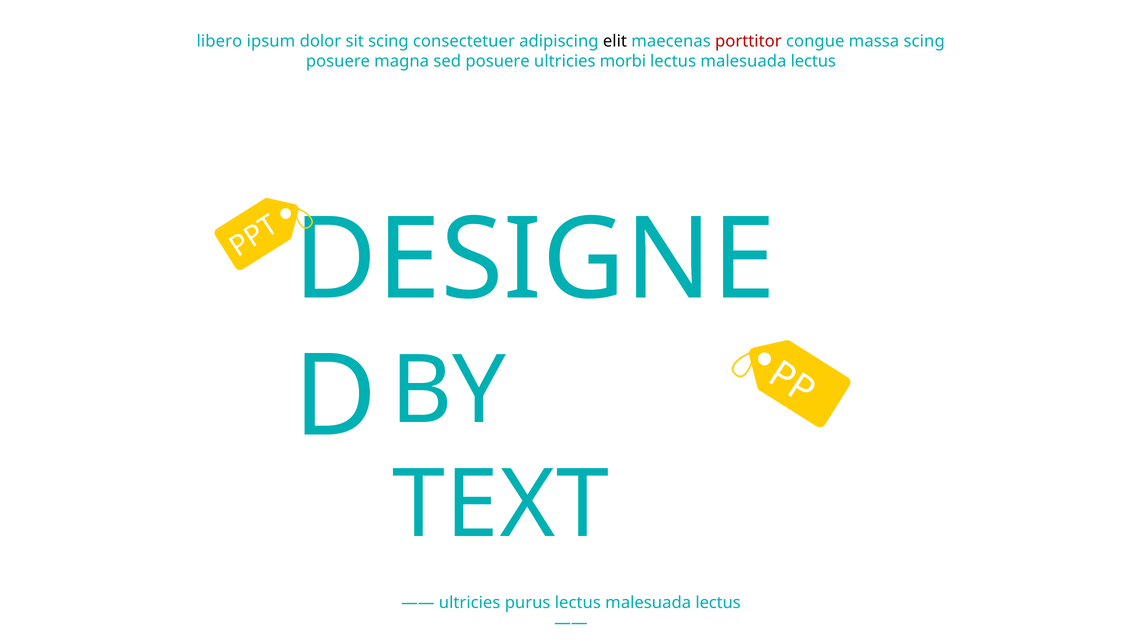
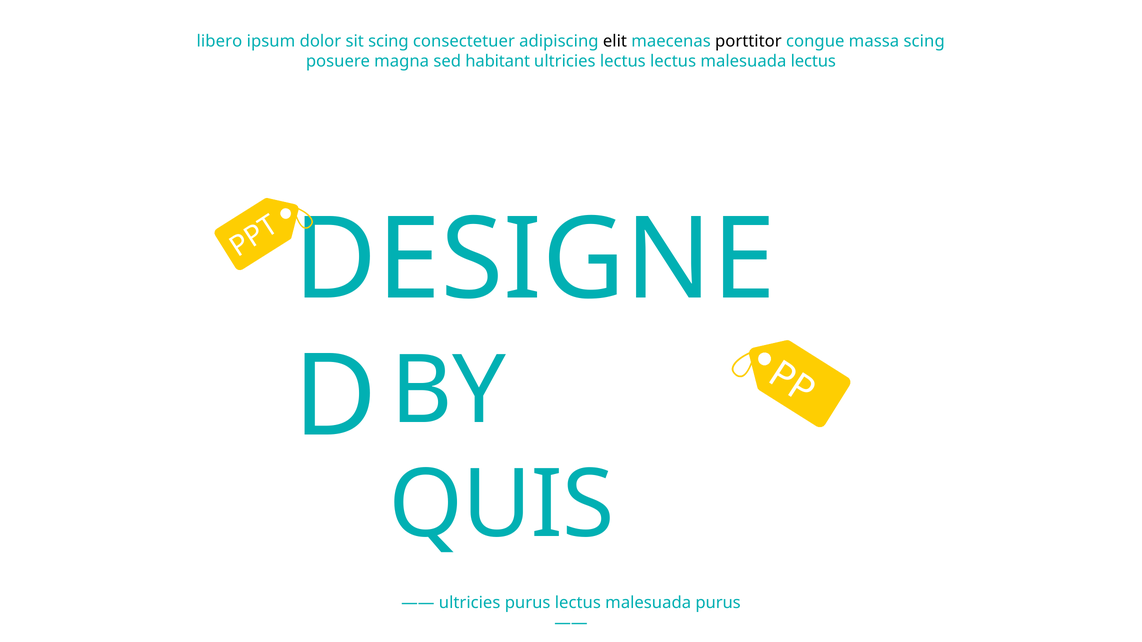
porttitor colour: red -> black (748, 41)
sed posuere: posuere -> habitant (498, 61)
ultricies morbi: morbi -> lectus (623, 61)
TEXT: TEXT -> QUIS (502, 505)
purus lectus malesuada lectus: lectus -> purus (718, 603)
